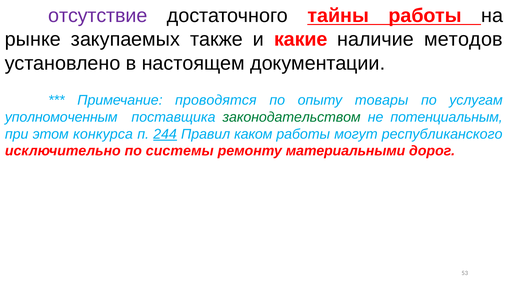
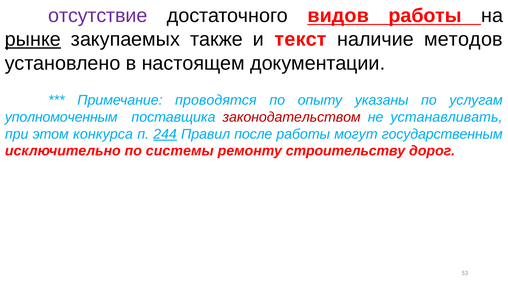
тайны: тайны -> видов (338, 16)
рынке underline: none -> present (33, 39)
какие: какие -> текст (301, 39)
товары: товары -> указаны (382, 100)
законодательством colour: green -> red (292, 117)
потенциальным: потенциальным -> устанавливать (446, 117)
каком: каком -> после (253, 134)
республиканского: республиканского -> государственным (442, 134)
материальными: материальными -> строительству (346, 151)
